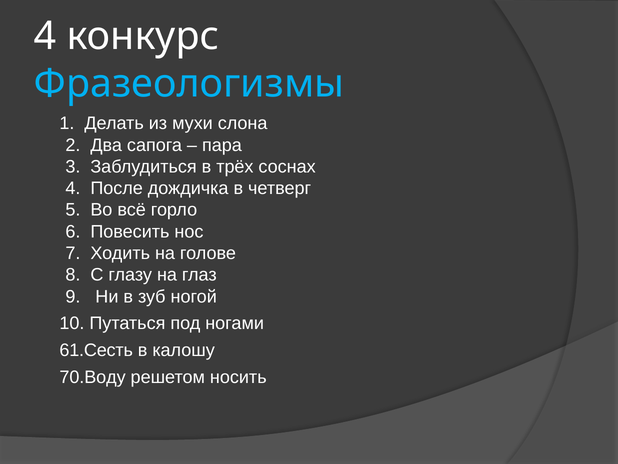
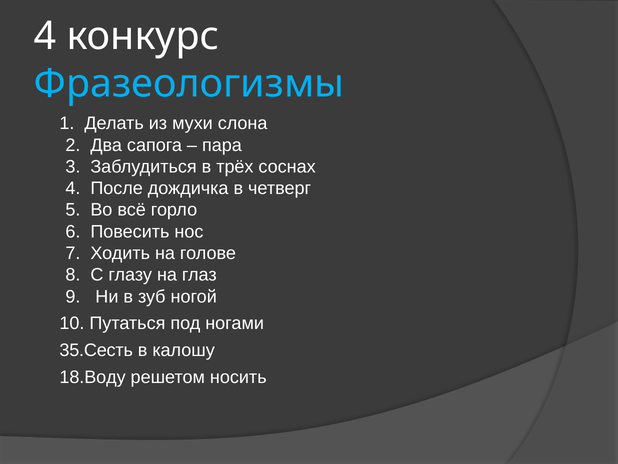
61.Сесть: 61.Сесть -> 35.Сесть (96, 350)
70.Воду: 70.Воду -> 18.Воду (93, 377)
